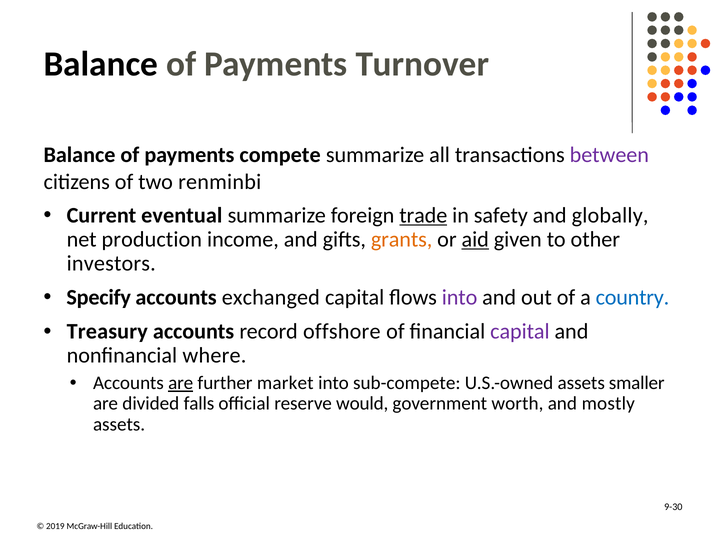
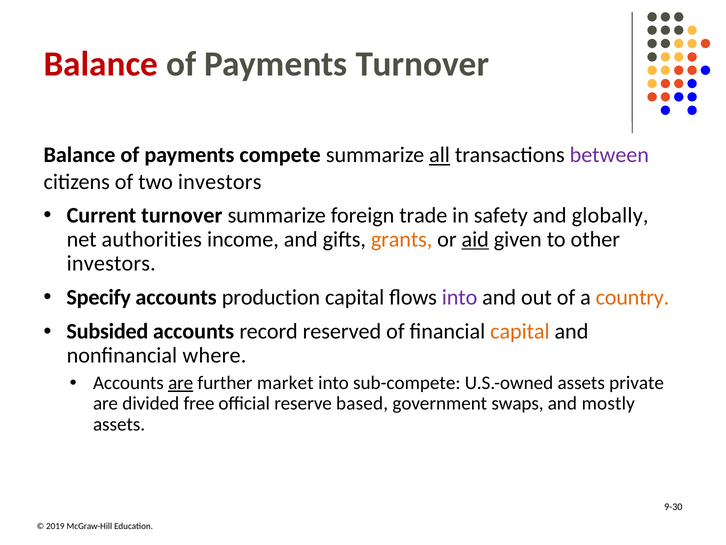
Balance colour: black -> red (101, 64)
all underline: none -> present (440, 155)
two renminbi: renminbi -> investors (220, 182)
Current eventual: eventual -> turnover (182, 215)
trade underline: present -> none (423, 215)
production: production -> authorities (152, 239)
exchanged: exchanged -> production (271, 297)
country colour: blue -> orange (632, 297)
Treasury: Treasury -> Subsided (107, 331)
offshore: offshore -> reserved (342, 331)
capital colour: purple -> orange (520, 331)
smaller: smaller -> private (637, 383)
falls: falls -> free (199, 403)
would: would -> based (362, 403)
worth: worth -> swaps (517, 403)
